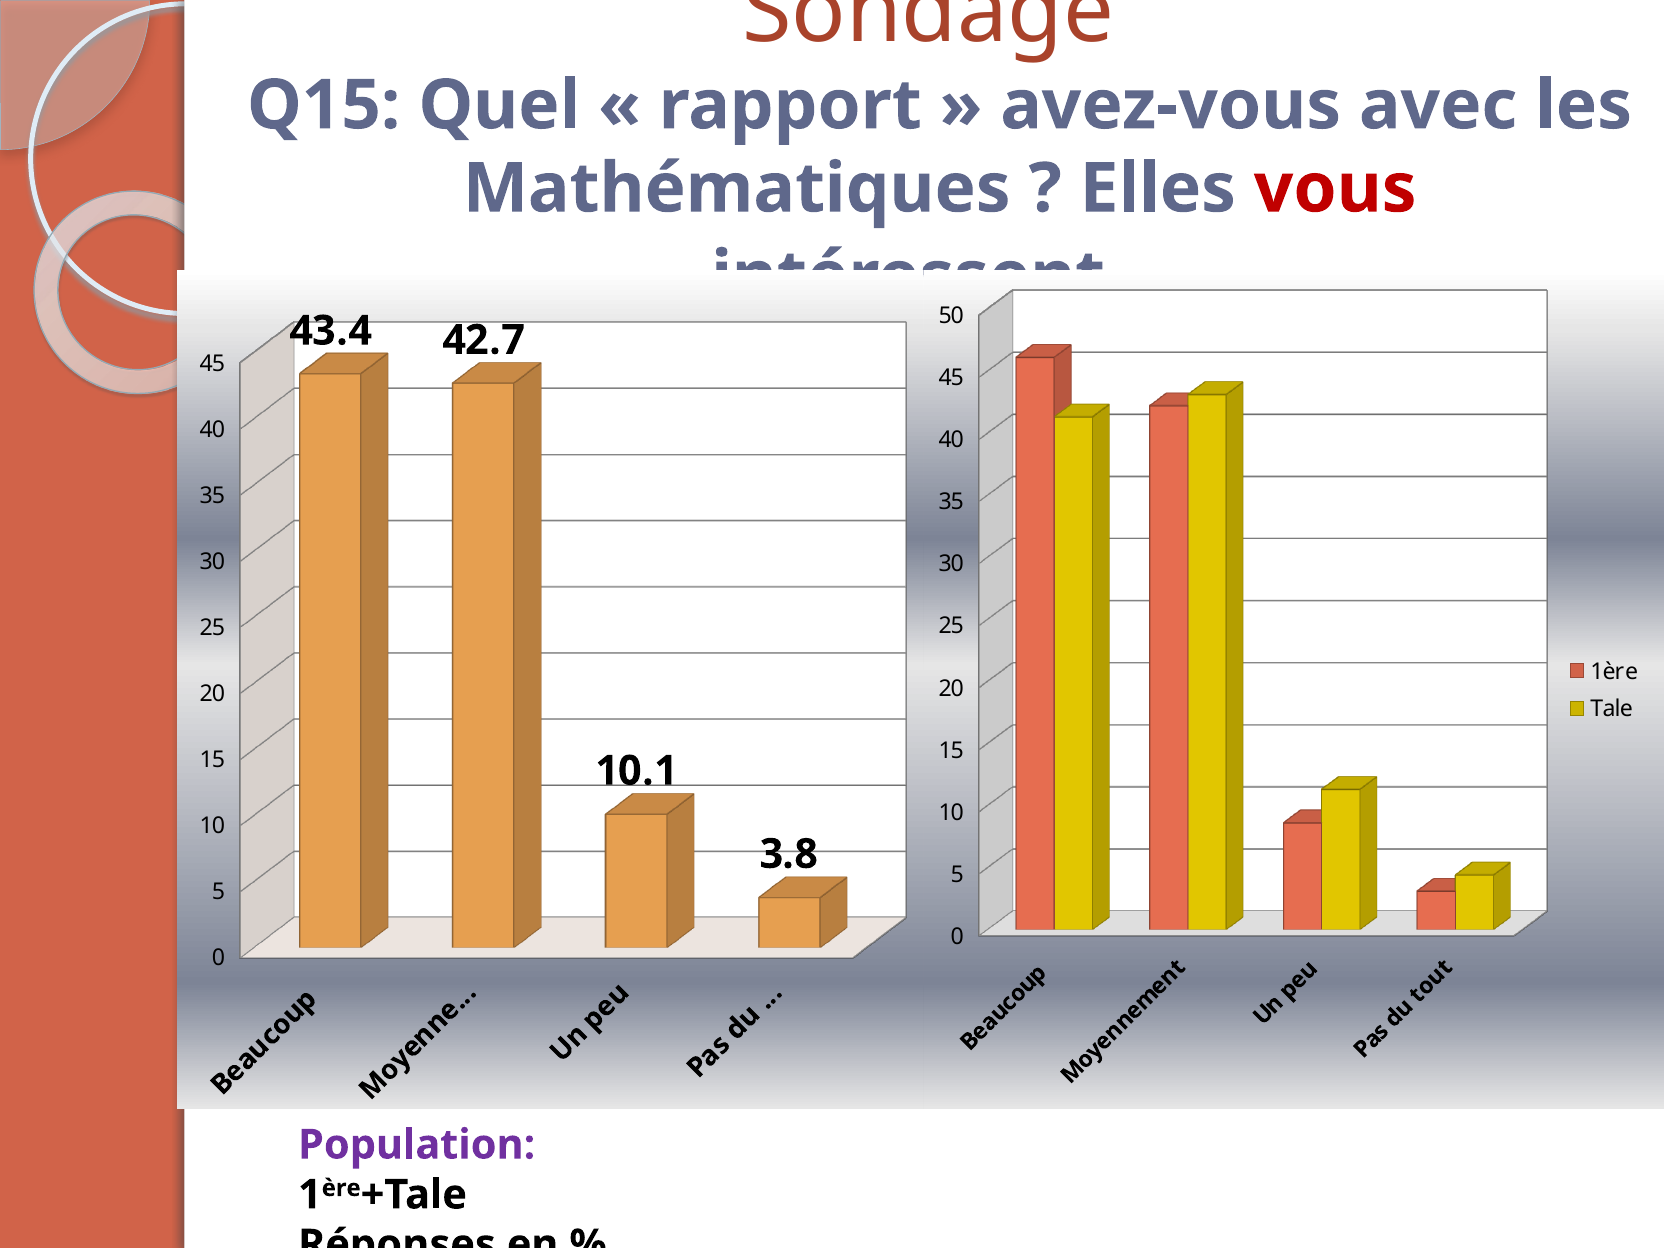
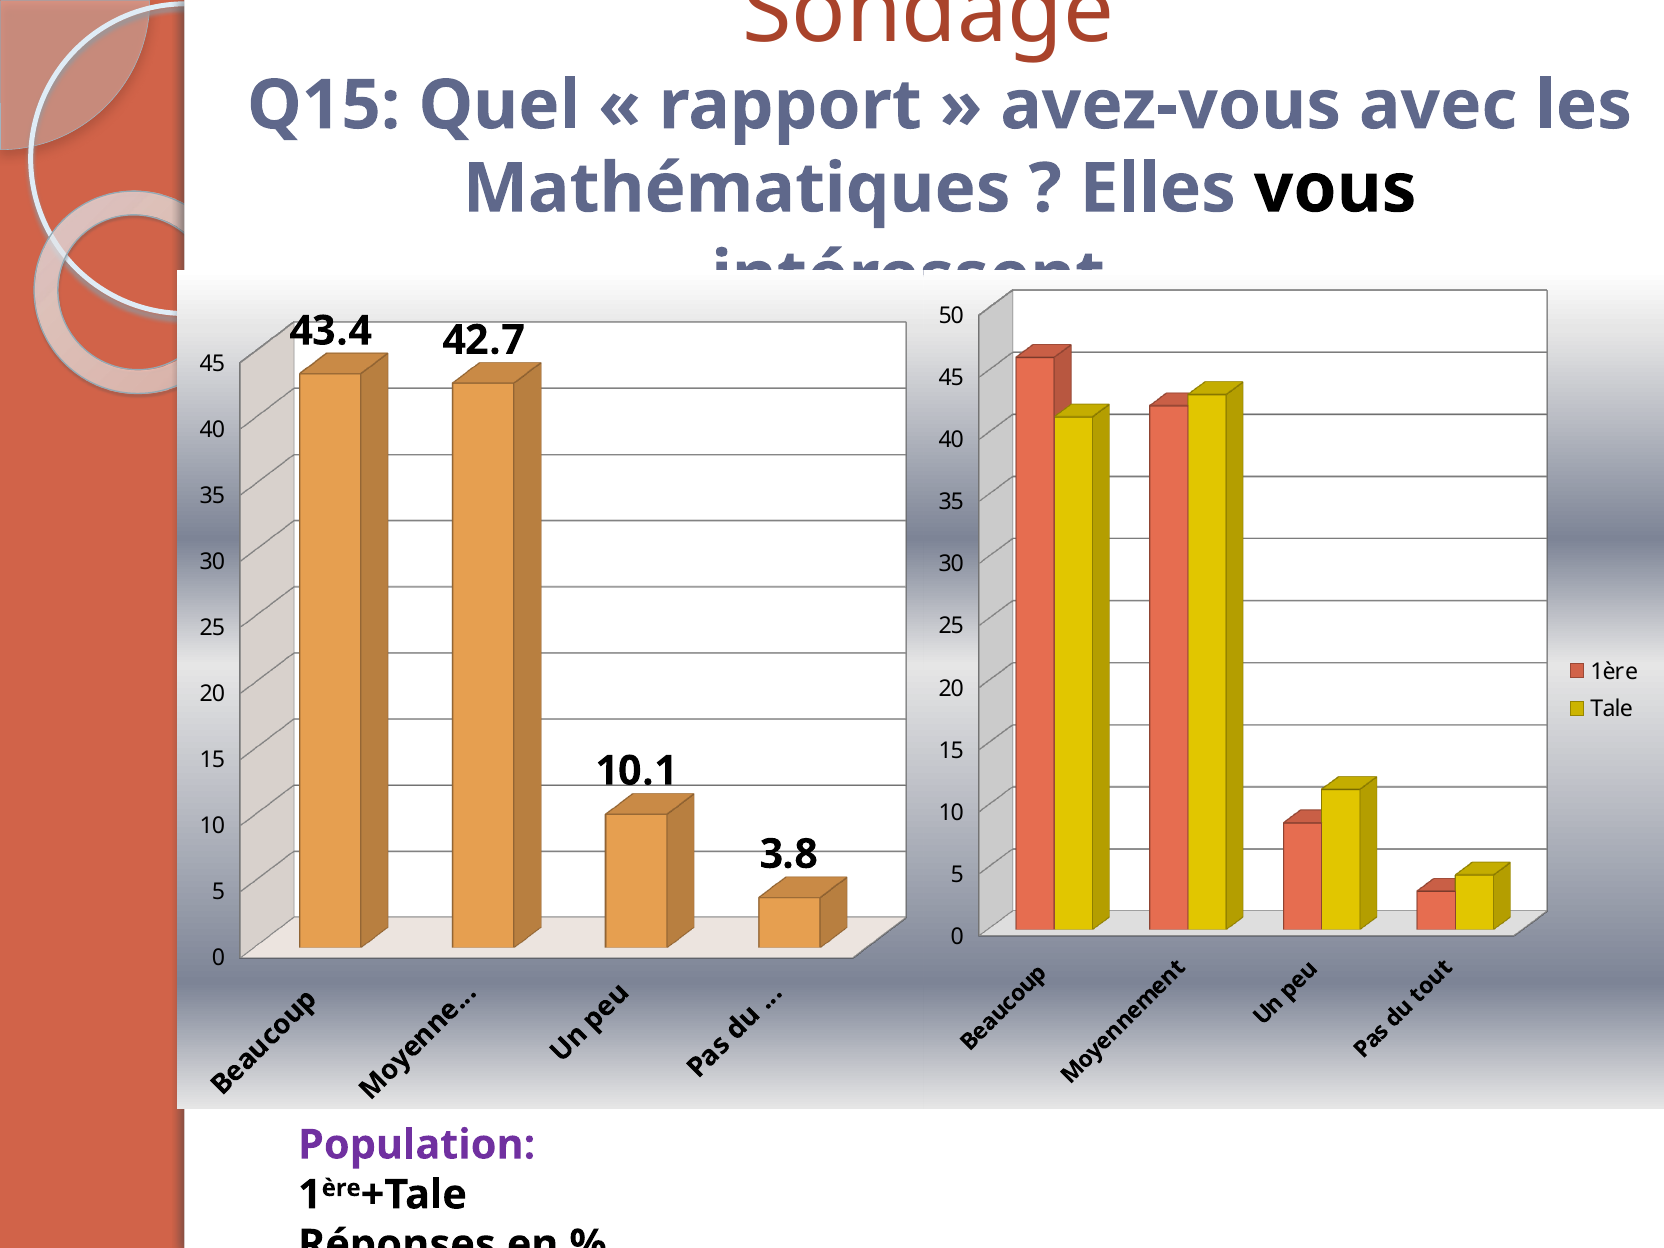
vous colour: red -> black (1335, 189)
